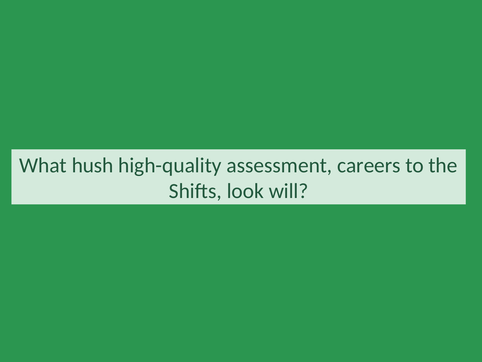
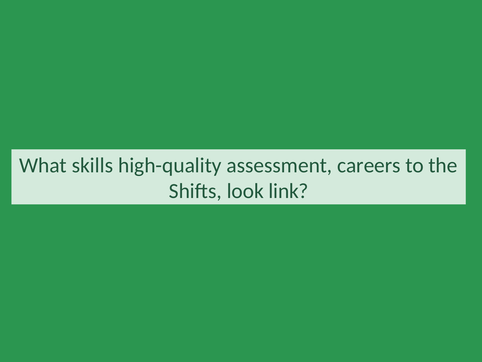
hush: hush -> skills (92, 165)
will: will -> link (289, 191)
